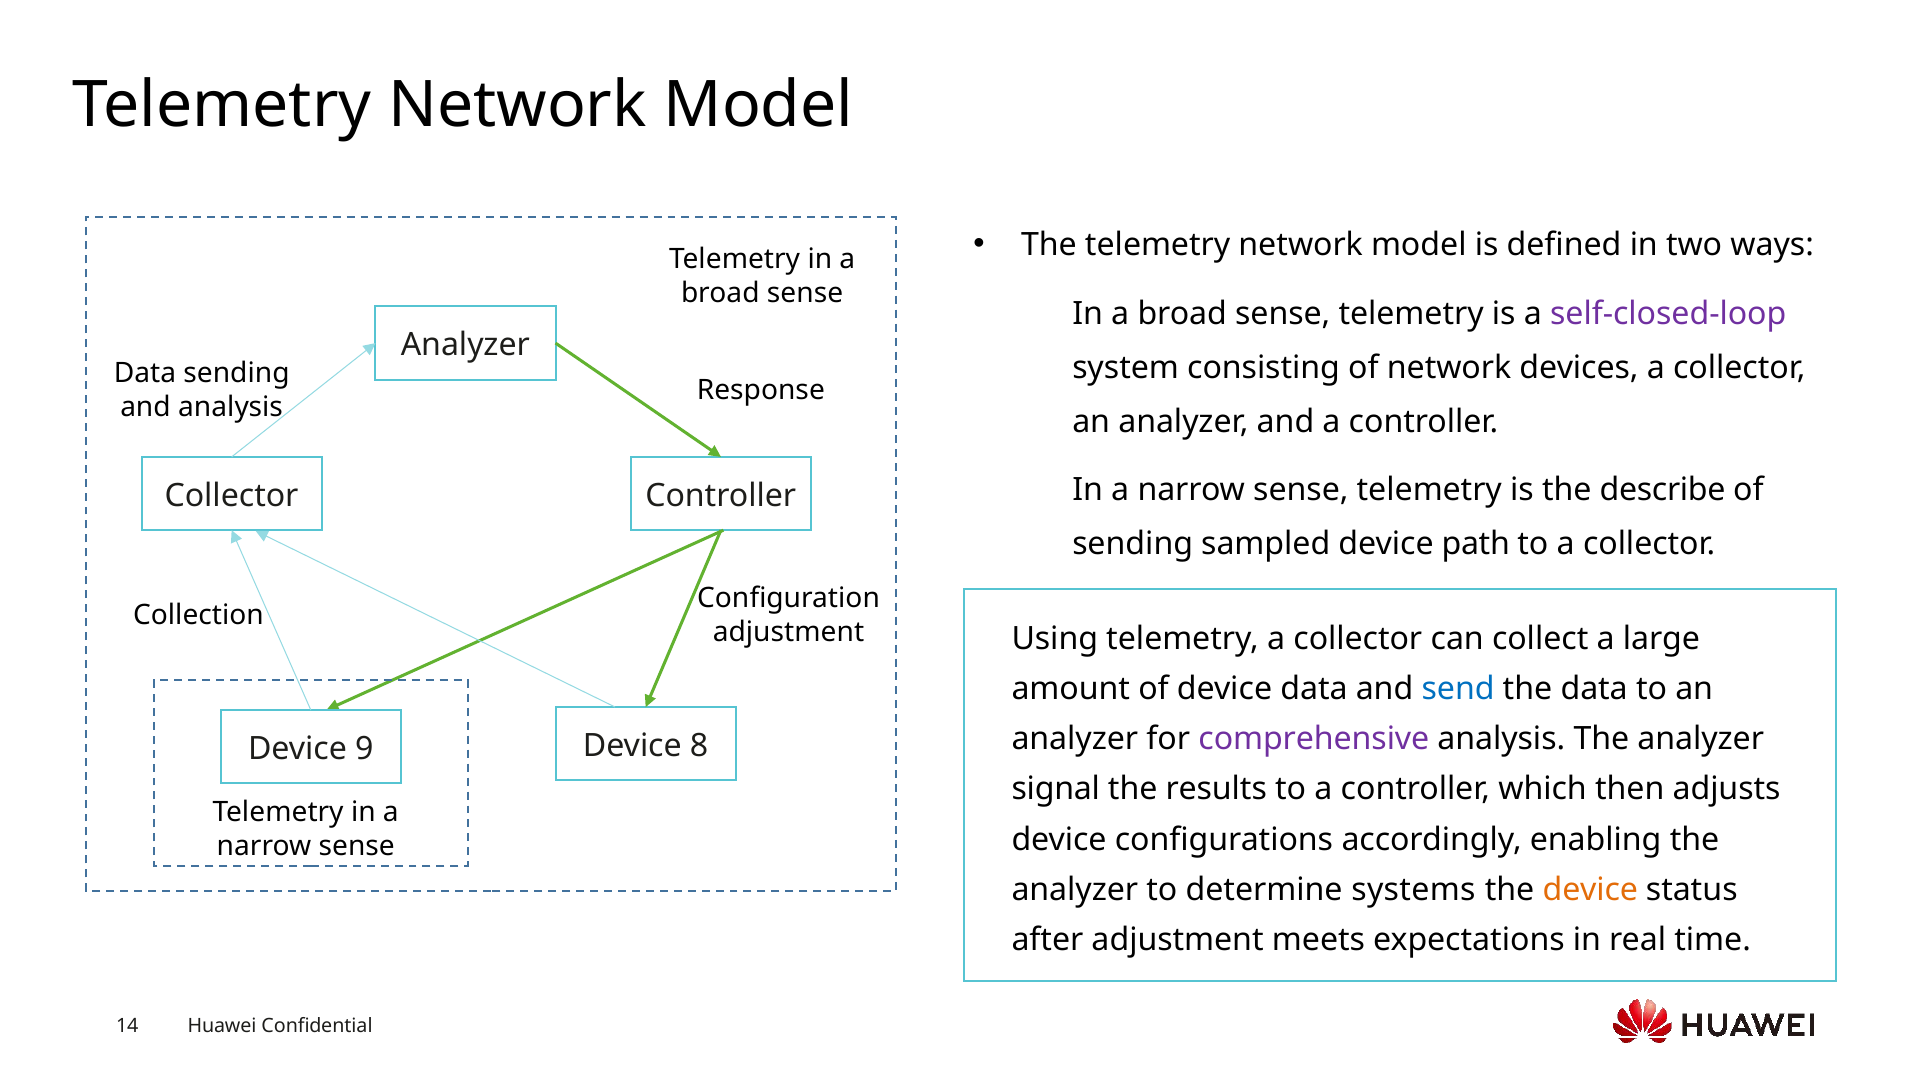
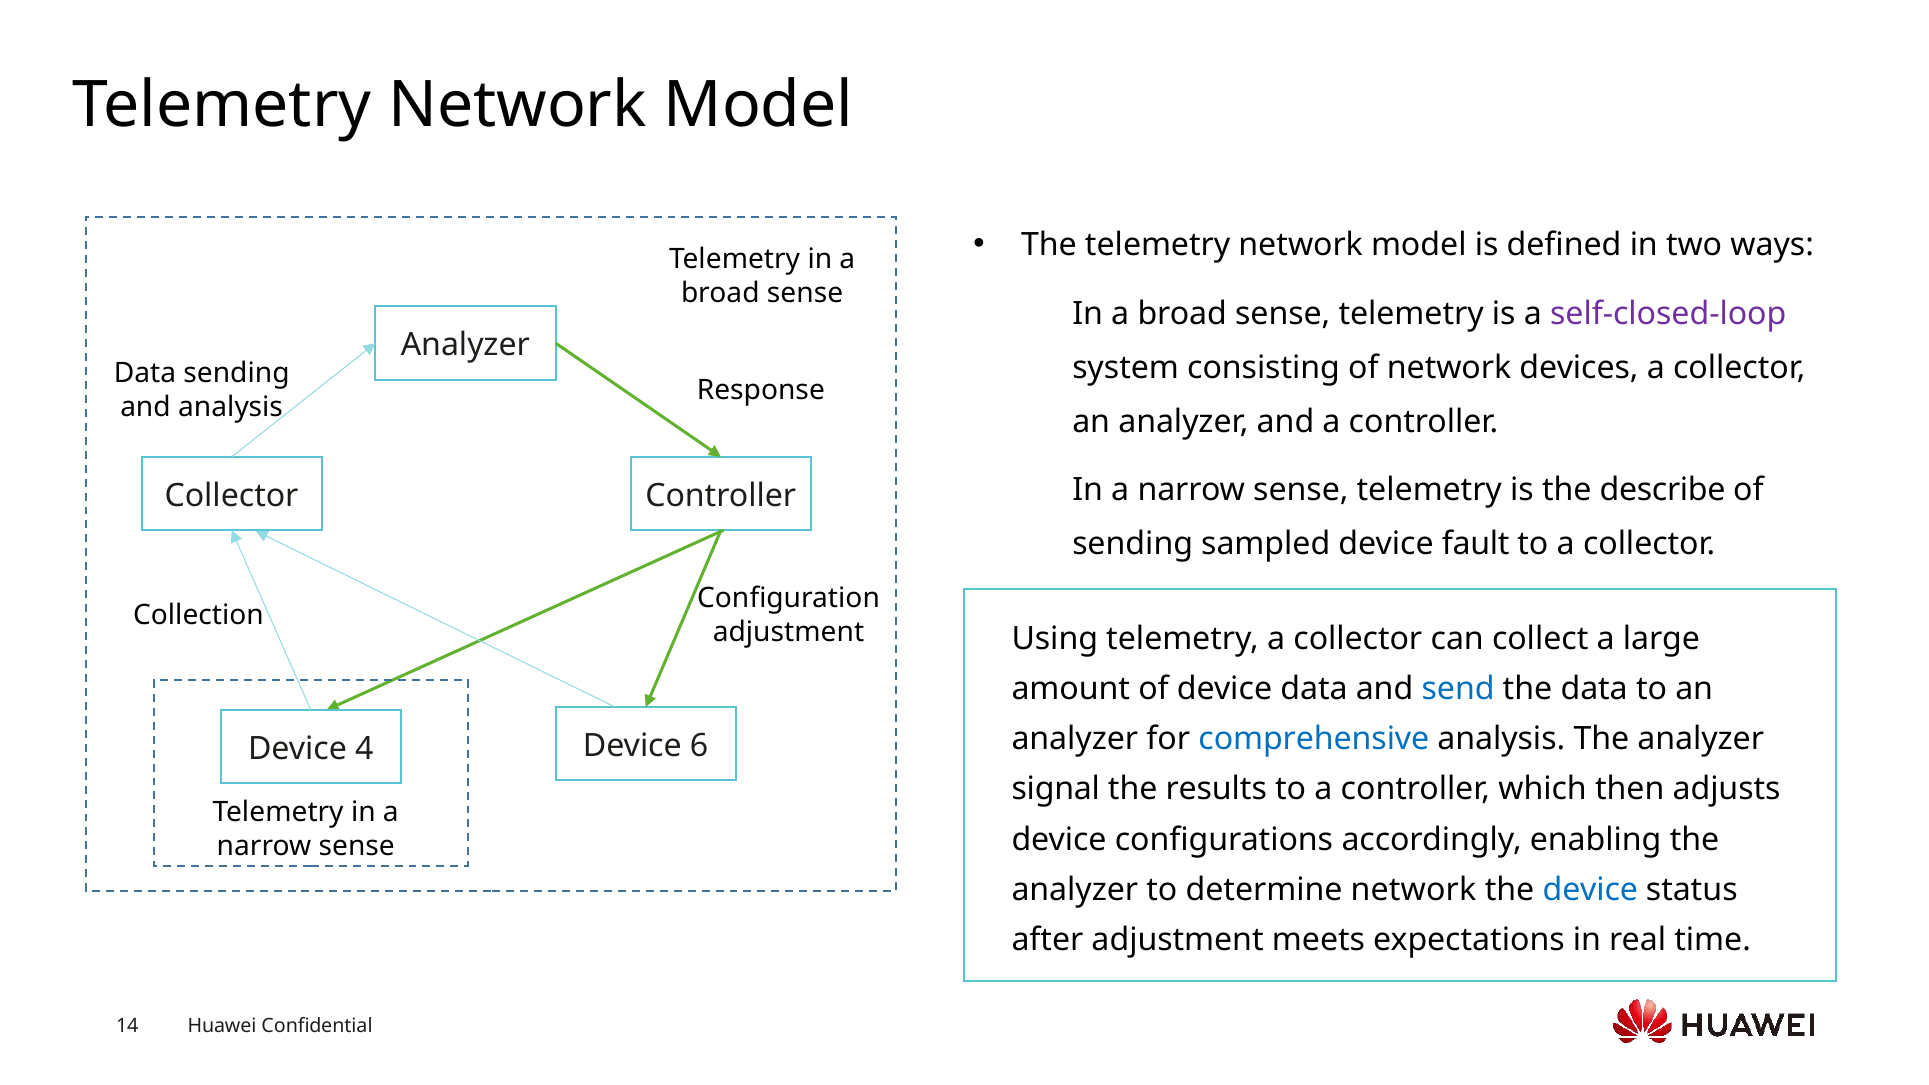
path: path -> fault (1476, 544)
comprehensive colour: purple -> blue (1314, 739)
9: 9 -> 4 (364, 749)
8: 8 -> 6 (699, 746)
determine systems: systems -> network (1414, 890)
device colour: orange -> blue (1590, 890)
